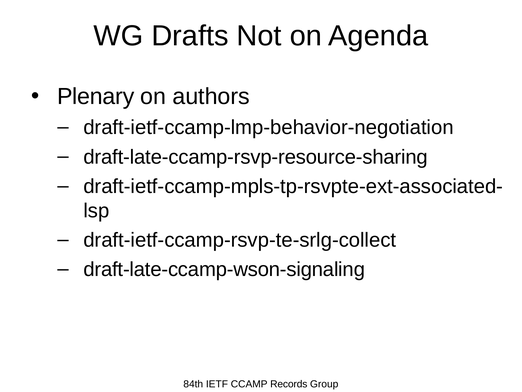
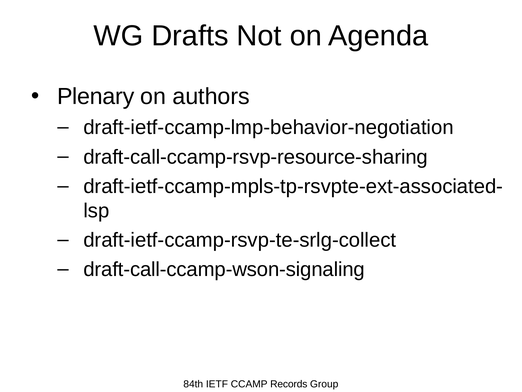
draft-late-ccamp-rsvp-resource-sharing: draft-late-ccamp-rsvp-resource-sharing -> draft-call-ccamp-rsvp-resource-sharing (256, 157)
draft-late-ccamp-wson-signaling: draft-late-ccamp-wson-signaling -> draft-call-ccamp-wson-signaling (224, 269)
